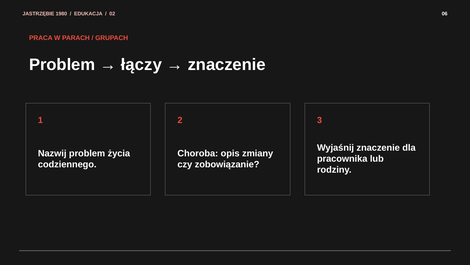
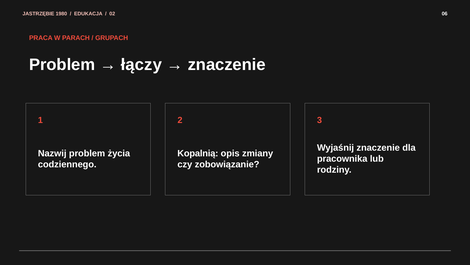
Choroba: Choroba -> Kopalnią (198, 153)
